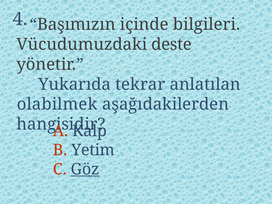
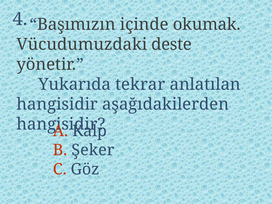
bilgileri: bilgileri -> okumak (207, 24)
olabilmek: olabilmek -> hangisidir (57, 104)
Yetim: Yetim -> Şeker (93, 150)
Göz underline: present -> none (85, 169)
